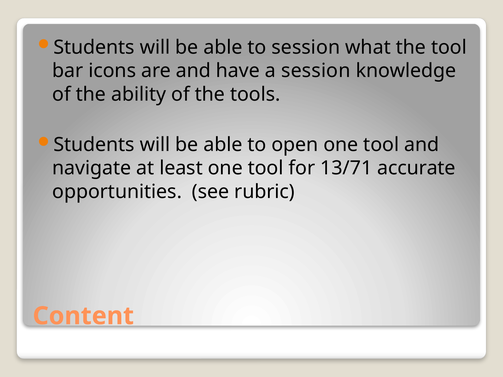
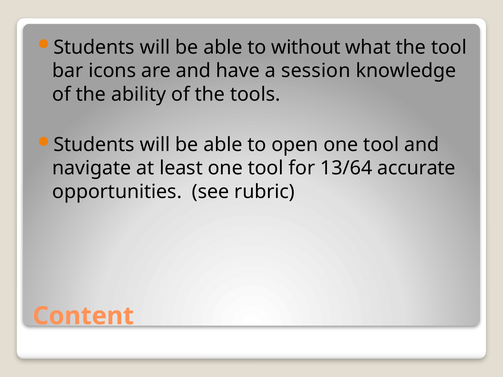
to session: session -> without (306, 47)
13/71: 13/71 -> 13/64 (346, 168)
